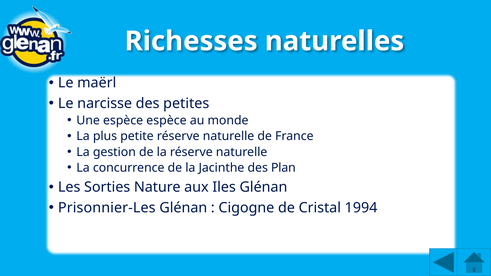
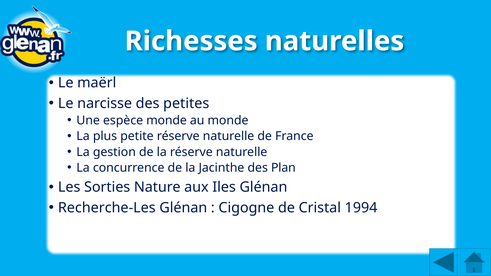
espèce espèce: espèce -> monde (167, 120)
Prisonnier-Les: Prisonnier-Les -> Recherche-Les (107, 208)
